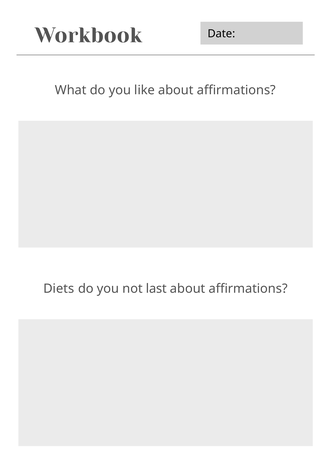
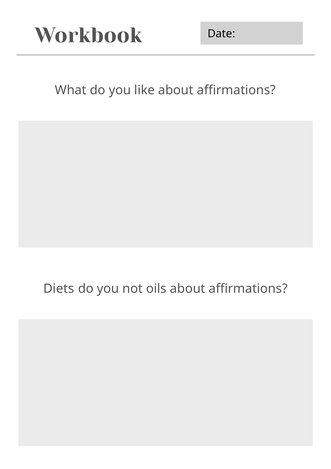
last: last -> oils (156, 288)
